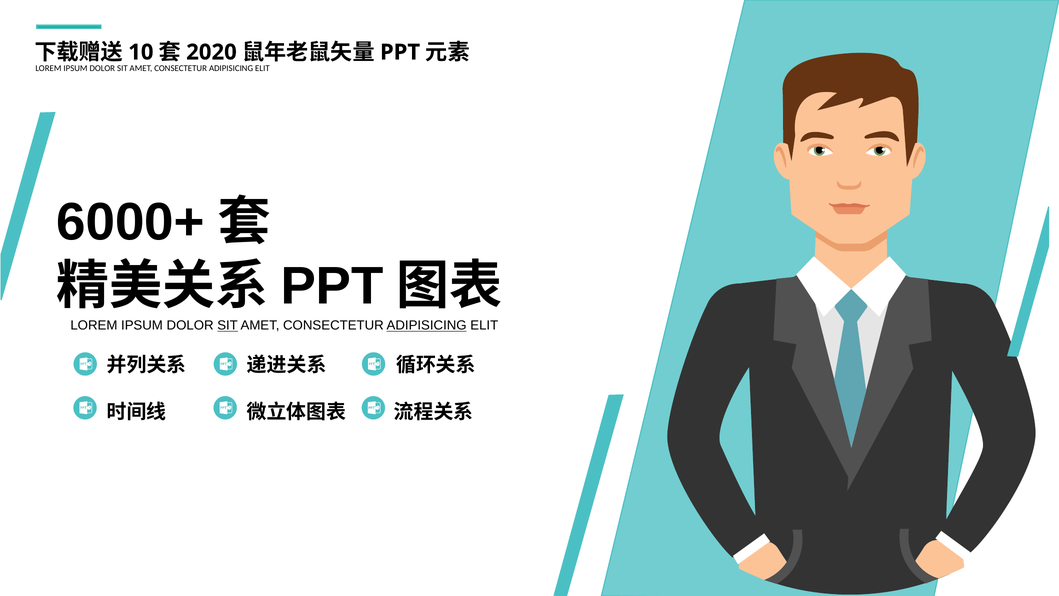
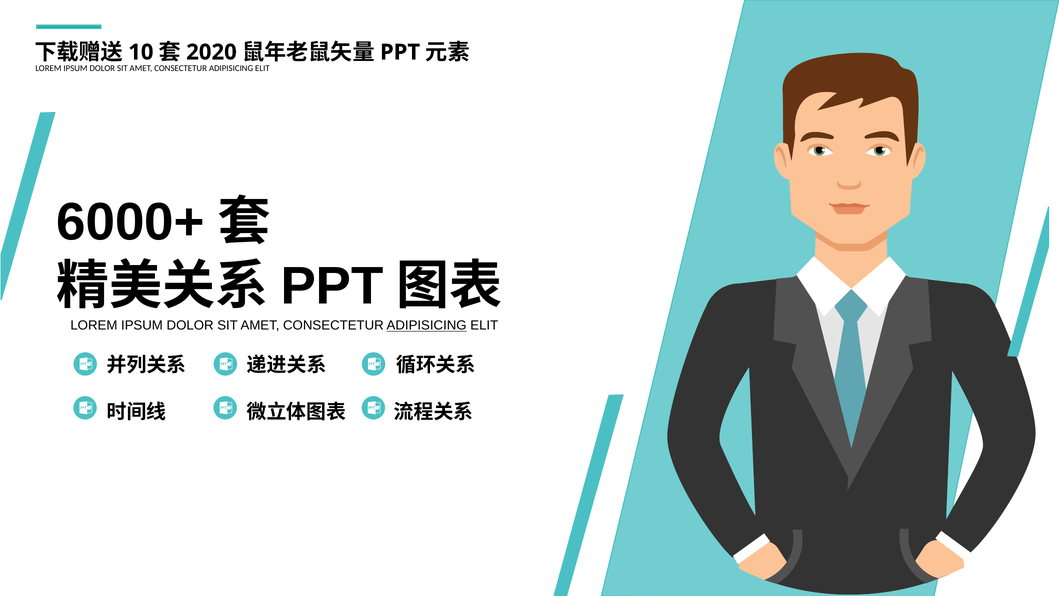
SIT underline: present -> none (228, 325)
